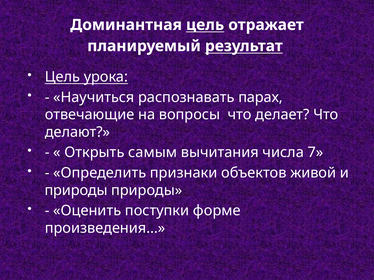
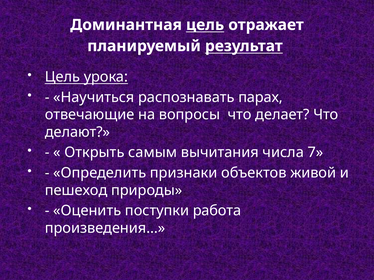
природы: природы -> пешеход (76, 191)
форме: форме -> работа (217, 211)
